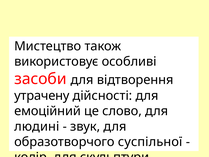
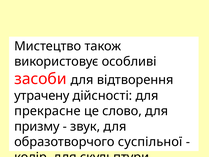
емоційний: емоційний -> прекрасне (47, 111)
людині: людині -> призму (37, 126)
